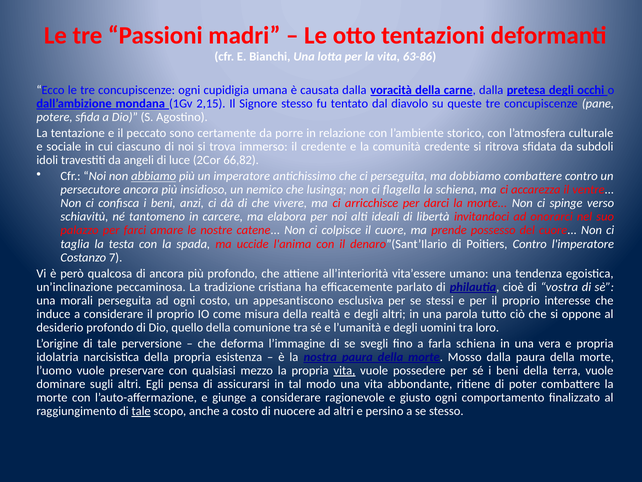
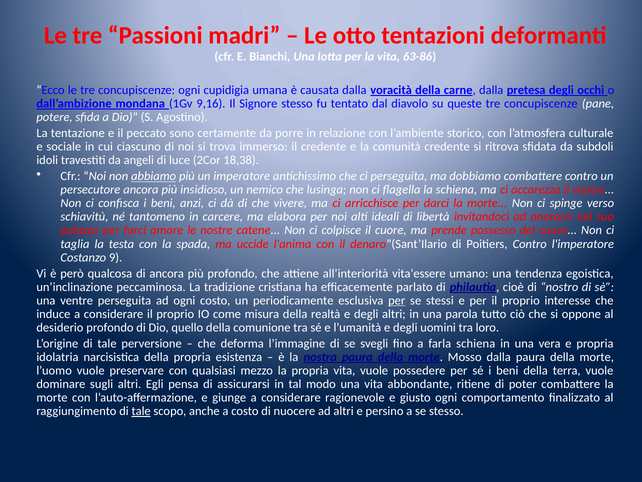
2,15: 2,15 -> 9,16 (211, 104)
66,82: 66,82 -> 18,38 (241, 160)
7: 7 -> 9 (116, 257)
vostra: vostra -> nostro (559, 287)
una morali: morali -> ventre (77, 300)
appesantiscono: appesantiscono -> periodicamente (293, 300)
per underline: none -> present (397, 300)
vita underline: present -> none (344, 370)
